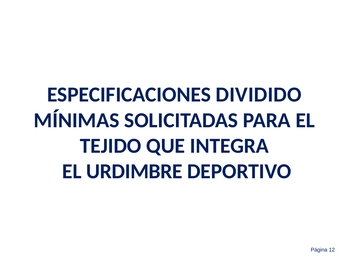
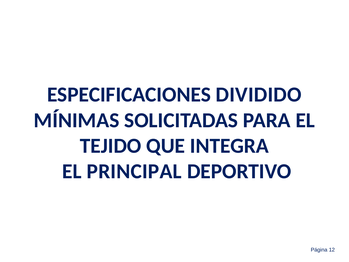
URDIMBRE: URDIMBRE -> PRINCIPAL (134, 171)
